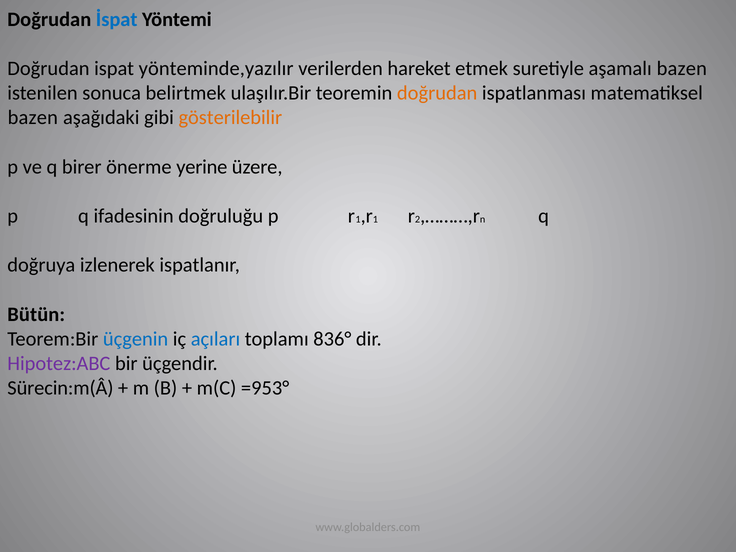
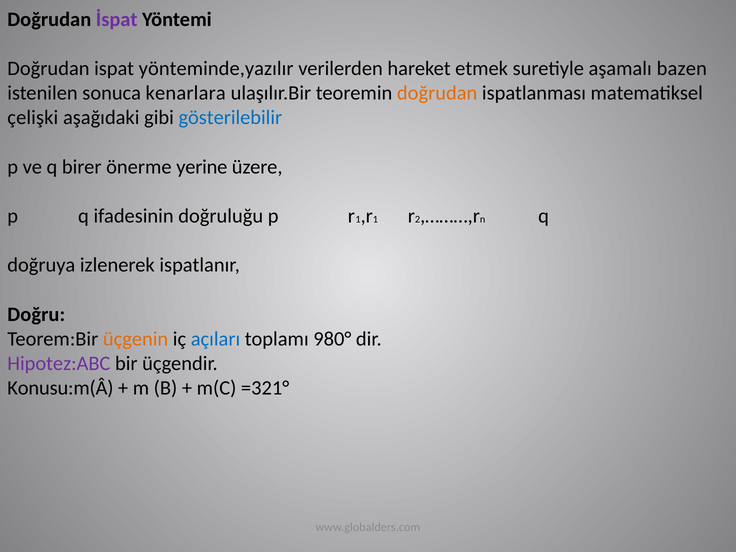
İspat colour: blue -> purple (117, 19)
belirtmek: belirtmek -> kenarlara (186, 93)
bazen: bazen -> çelişki (33, 118)
gösterilebilir colour: orange -> blue (230, 118)
Bütün: Bütün -> Doğru (36, 314)
üçgenin colour: blue -> orange (136, 339)
836°: 836° -> 980° (332, 339)
Sürecin:m(Â: Sürecin:m(Â -> Konusu:m(Â (60, 388)
=953°: =953° -> =321° (265, 388)
